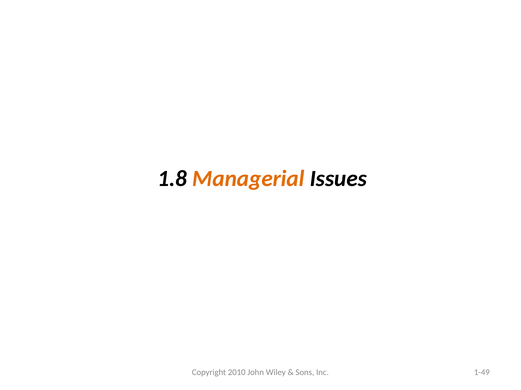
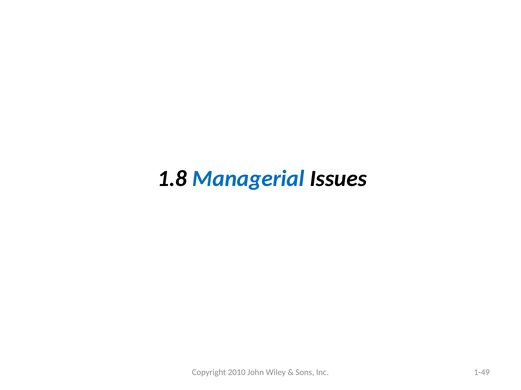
Managerial colour: orange -> blue (248, 179)
